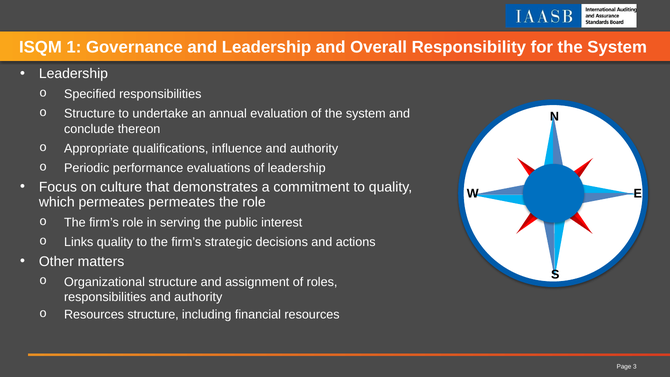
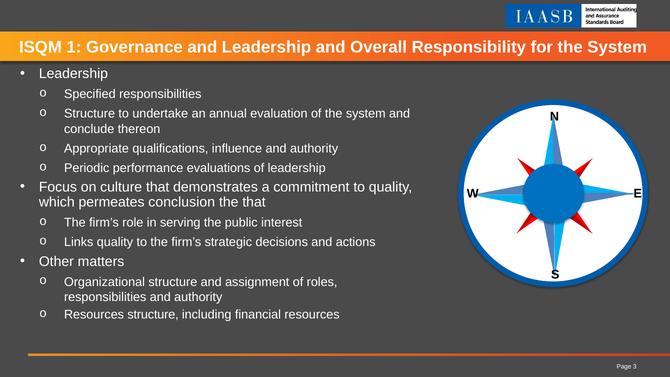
permeates permeates: permeates -> conclusion (182, 202)
the role: role -> that (254, 202)
